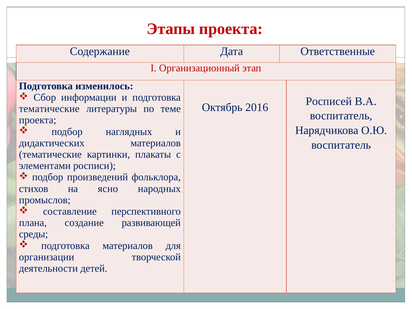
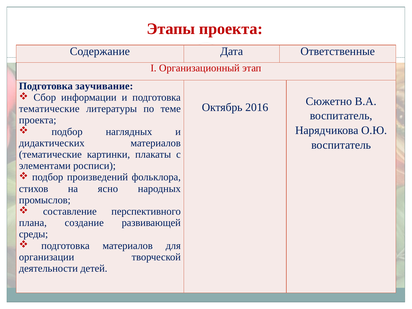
изменилось: изменилось -> заучивание (104, 86)
Росписей: Росписей -> Сюжетно (329, 101)
